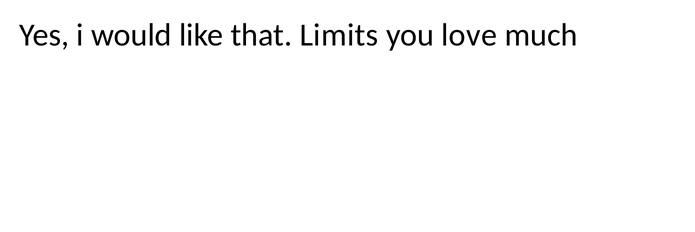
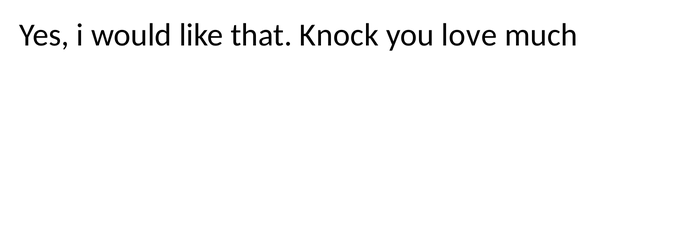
Limits: Limits -> Knock (339, 35)
